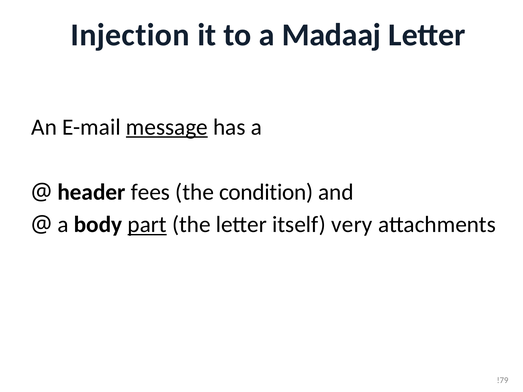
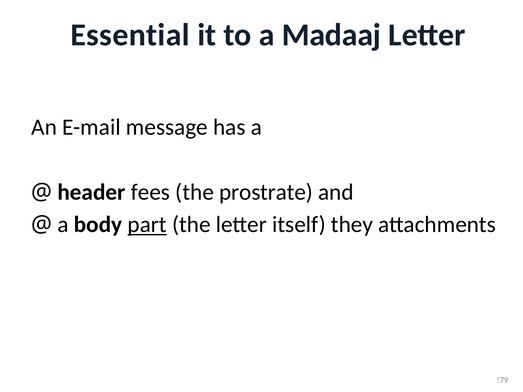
Injection: Injection -> Essential (130, 35)
message underline: present -> none (167, 127)
condition: condition -> prostrate (266, 192)
very: very -> they (352, 225)
